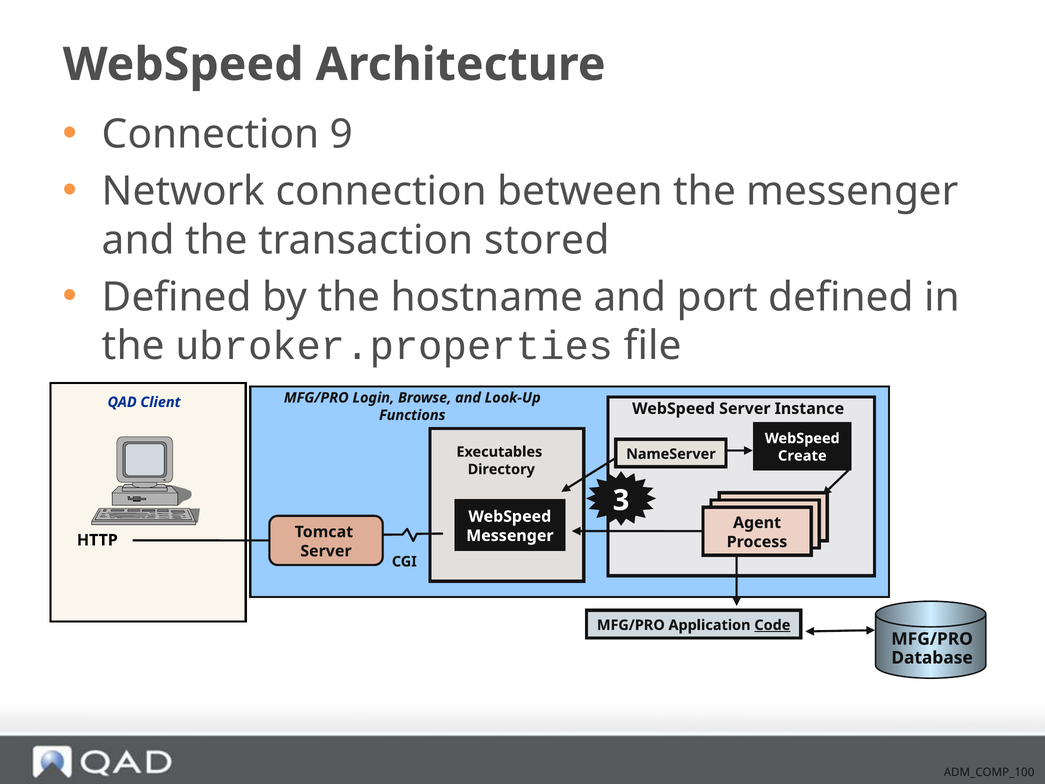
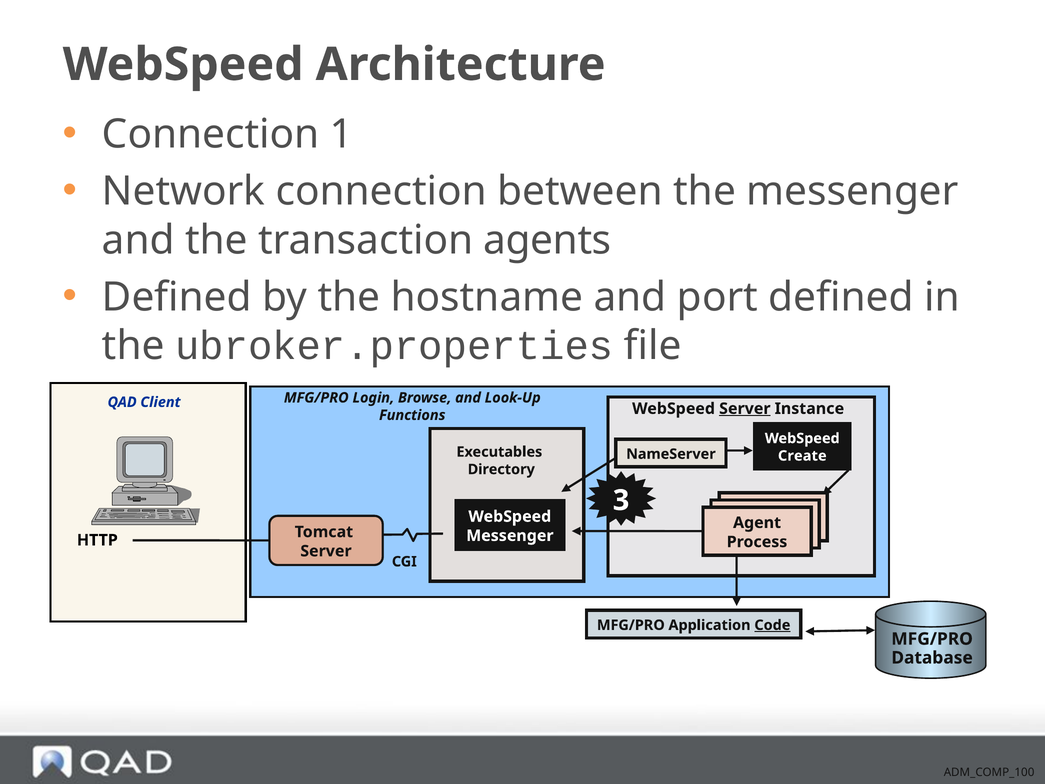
9: 9 -> 1 (342, 134)
stored: stored -> agents (547, 240)
Server underline: none -> present (745, 408)
